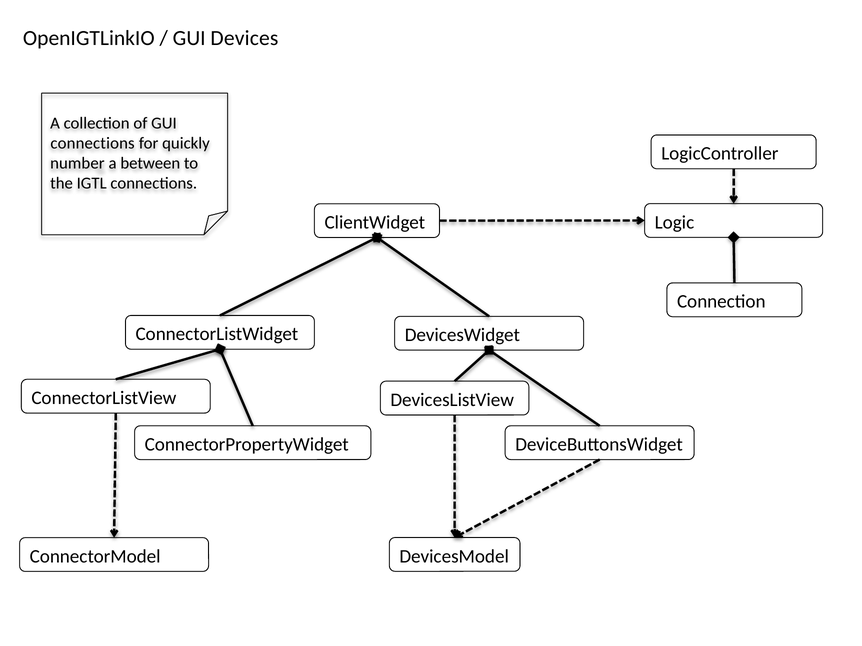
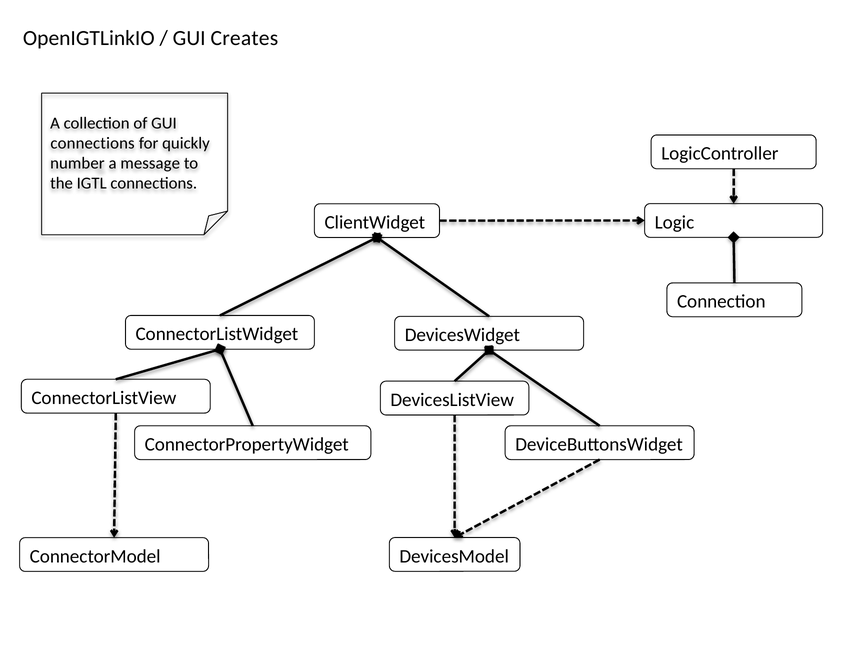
Devices: Devices -> Creates (244, 38)
between: between -> message (150, 163)
